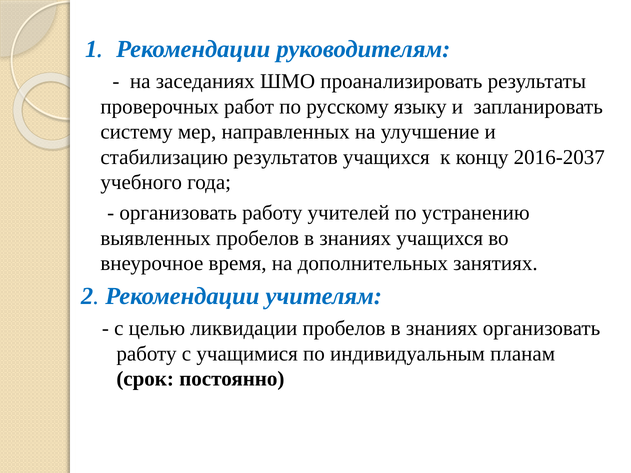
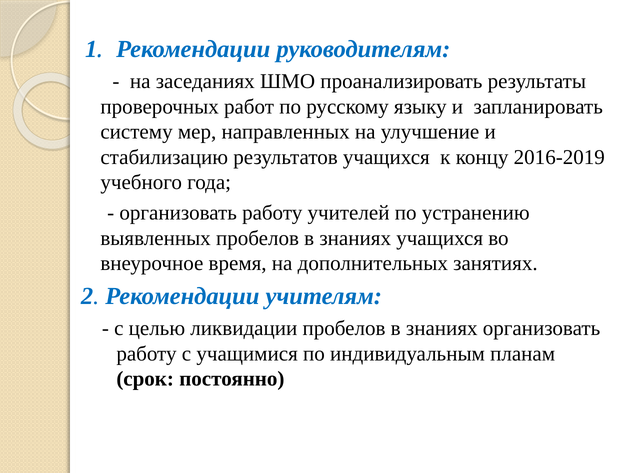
2016-2037: 2016-2037 -> 2016-2019 (559, 157)
